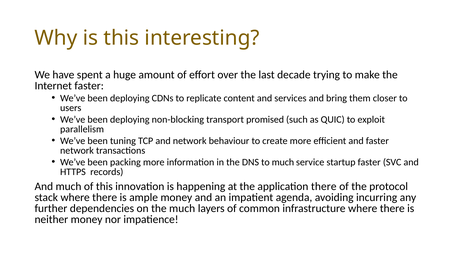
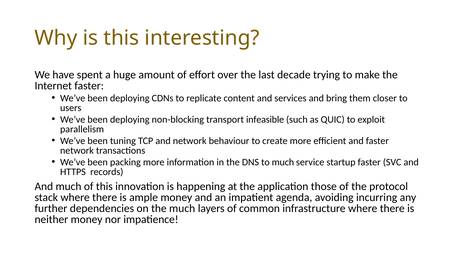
promised: promised -> infeasible (265, 120)
application there: there -> those (324, 187)
